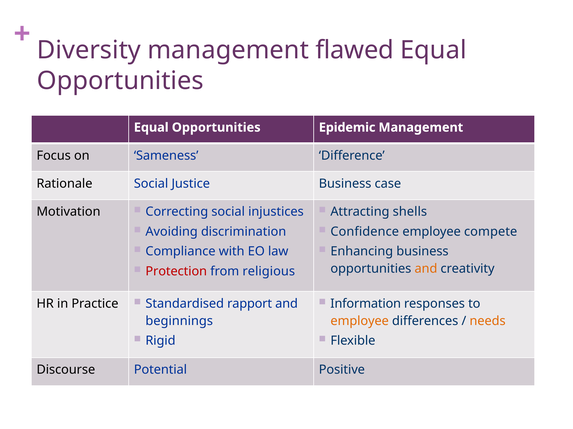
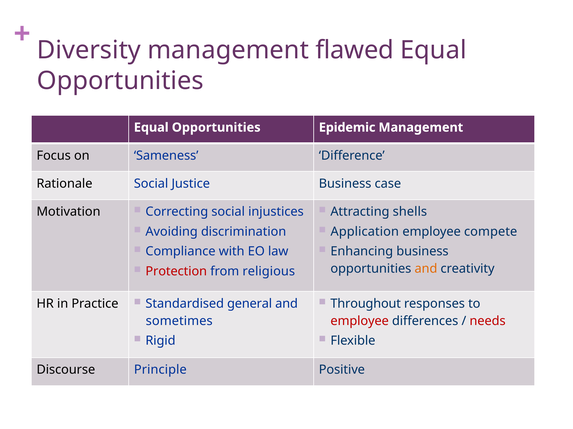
Confidence: Confidence -> Application (365, 232)
Information: Information -> Throughout (366, 304)
rapport: rapport -> general (250, 304)
beginnings: beginnings -> sometimes (179, 322)
employee colour: orange -> red (360, 322)
needs colour: orange -> red (488, 322)
Potential: Potential -> Principle (160, 370)
